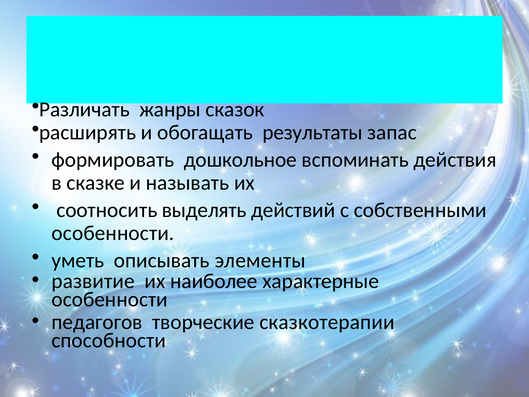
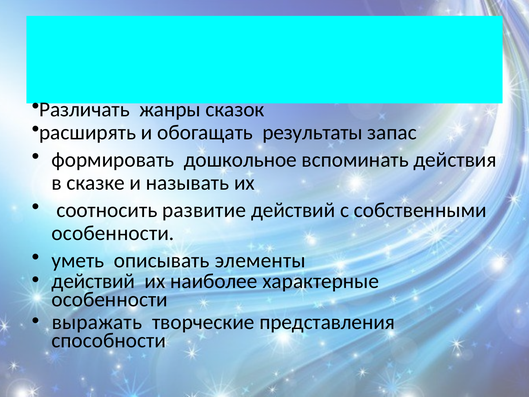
выделять: выделять -> развитие (204, 210)
развитие: развитие -> действий (93, 281)
педагогов: педагогов -> выражать (97, 322)
сказкотерапии: сказкотерапии -> представления (327, 322)
